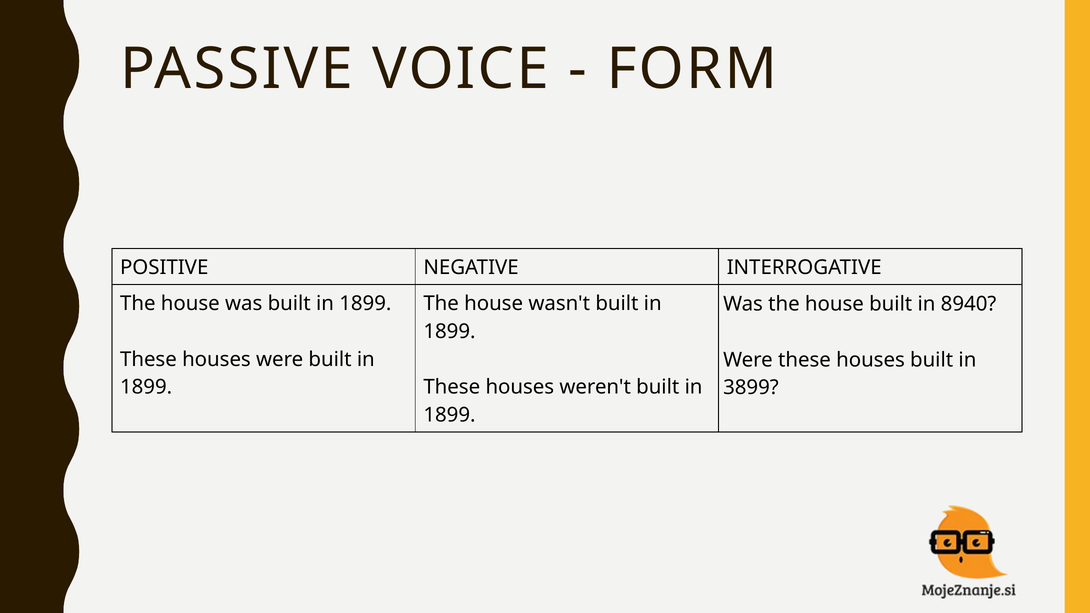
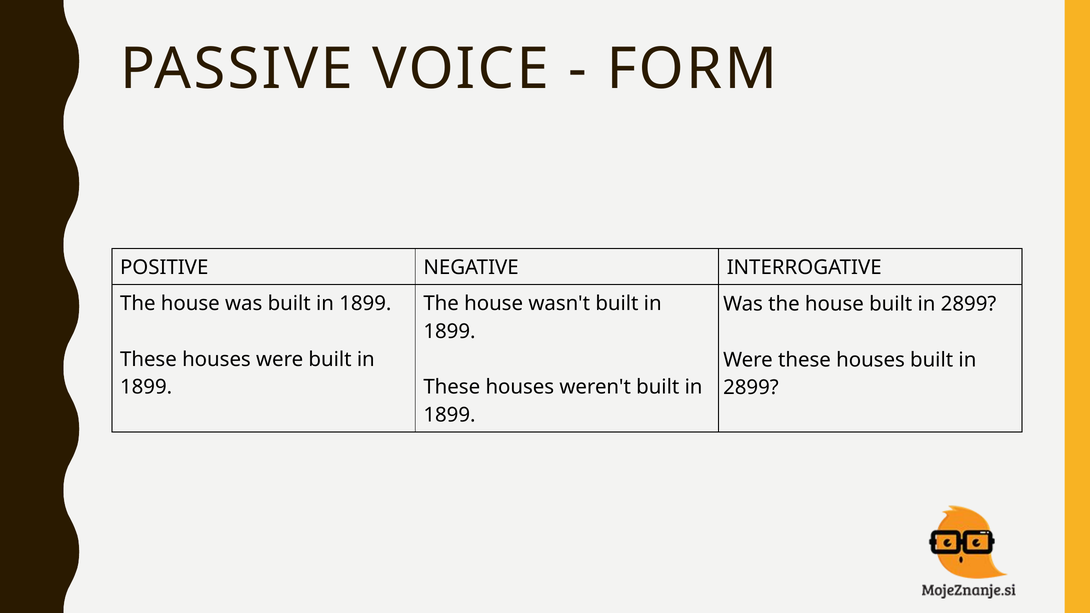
house built in 8940: 8940 -> 2899 (969, 304)
3899: 3899 -> 2899 (751, 388)
